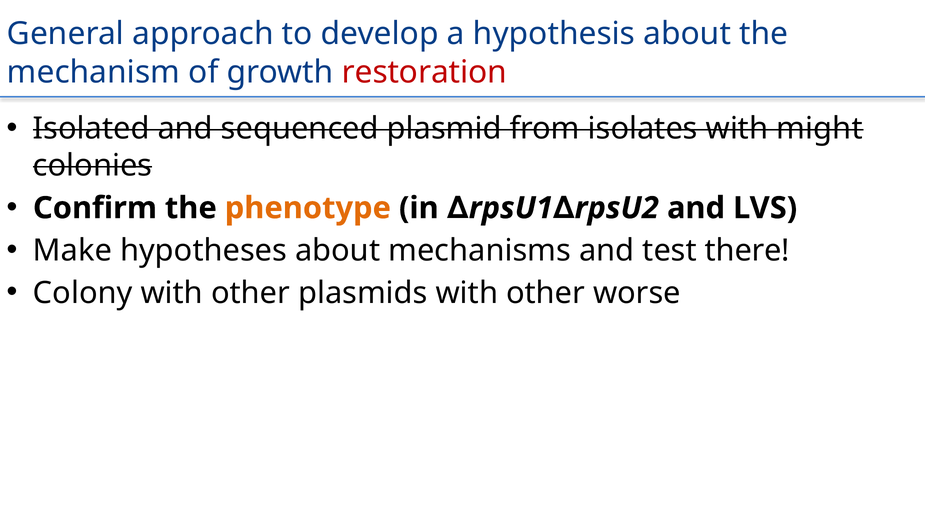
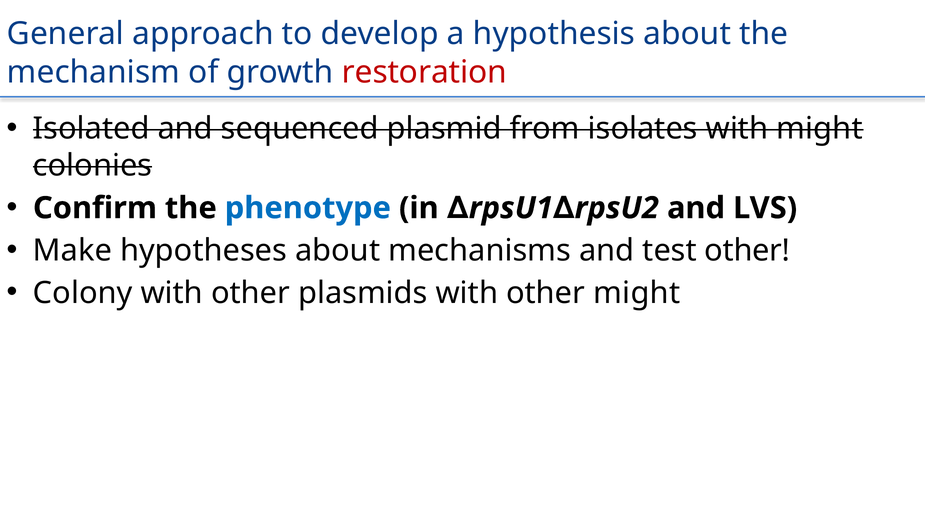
phenotype colour: orange -> blue (308, 208)
test there: there -> other (747, 251)
other worse: worse -> might (637, 293)
